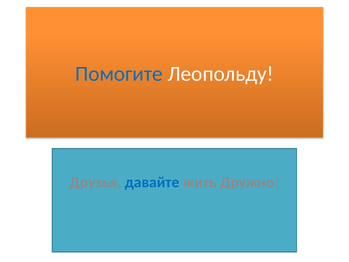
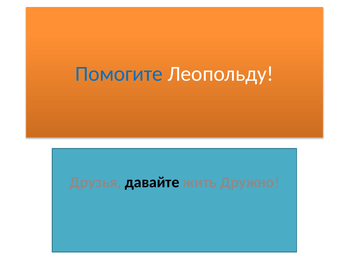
давайте colour: blue -> black (152, 182)
